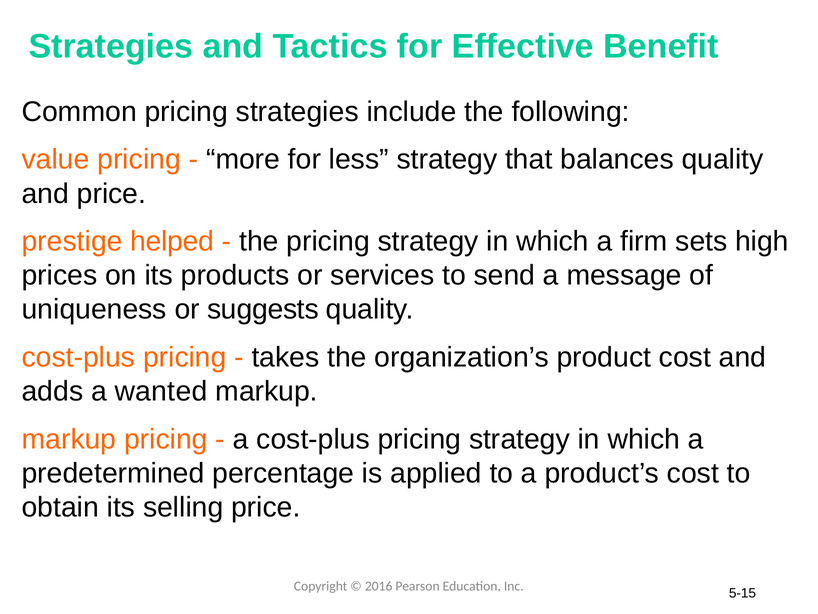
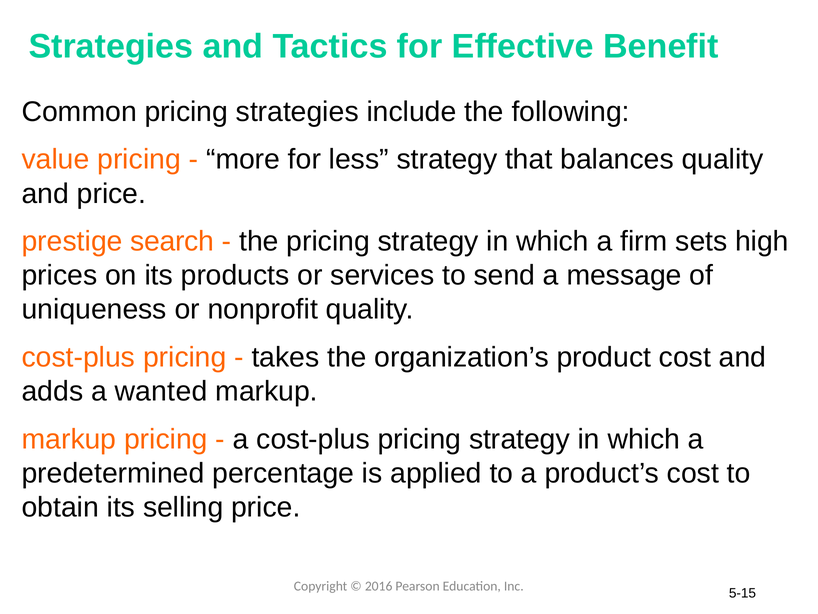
helped: helped -> search (172, 241)
suggests: suggests -> nonprofit (263, 309)
